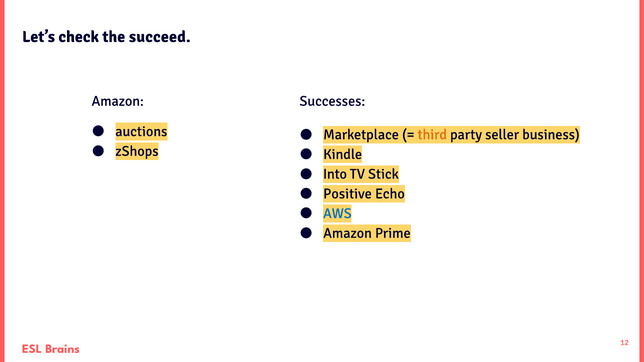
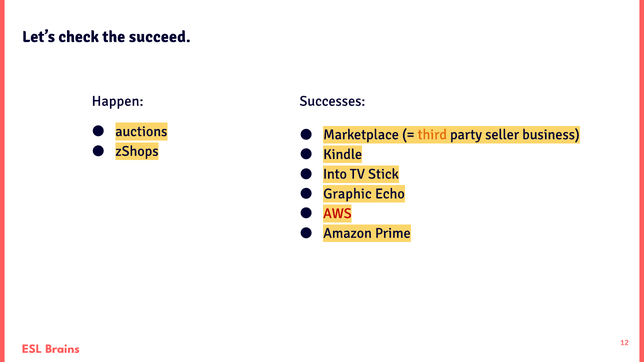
Amazon: Amazon -> Happen (118, 101)
Positive: Positive -> Graphic (347, 194)
AWS colour: blue -> red (337, 214)
